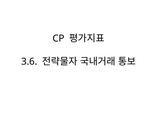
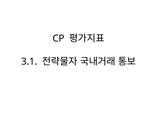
3.6: 3.6 -> 3.1 (29, 61)
